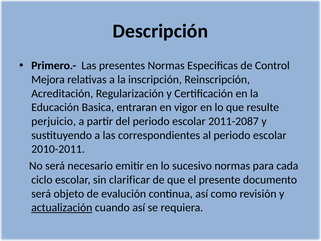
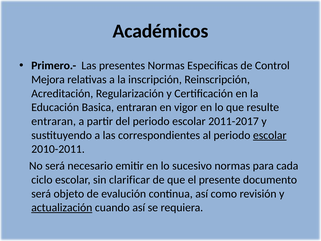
Descripción: Descripción -> Académicos (161, 31)
perjuicio: perjuicio -> entraran (54, 121)
2011-2087: 2011-2087 -> 2011-2017 (234, 121)
escolar underline: none -> present (270, 135)
